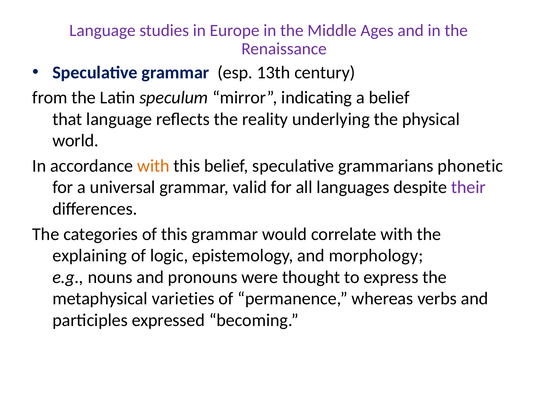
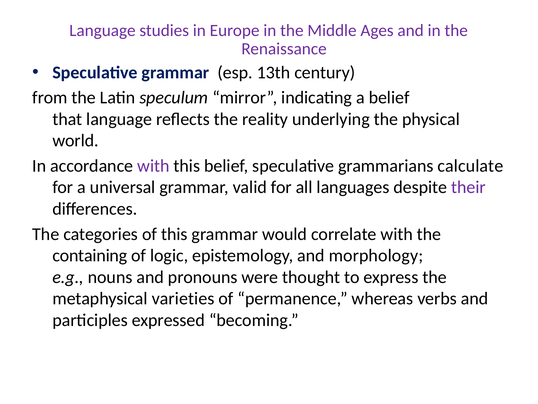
with colour: orange -> purple (153, 166)
phonetic: phonetic -> calculate (470, 166)
explaining: explaining -> containing (90, 255)
